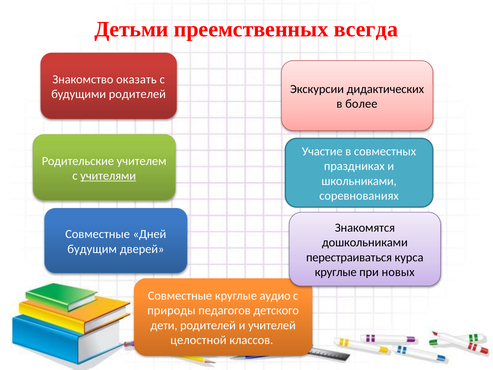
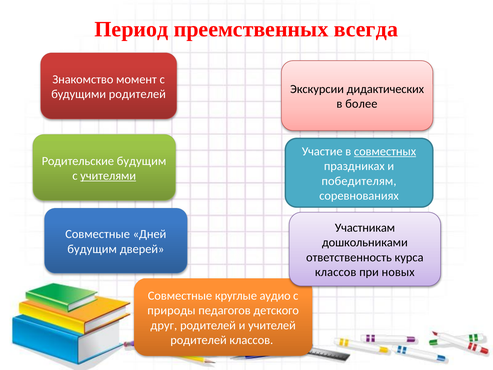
Детьми: Детьми -> Период (131, 29)
оказать: оказать -> момент (136, 79)
совместных underline: none -> present (385, 151)
Родительские учителем: учителем -> будущим (142, 161)
школьниками: школьниками -> победителям (359, 181)
Знакомятся: Знакомятся -> Участникам (365, 228)
перестраиваться: перестраиваться -> ответственность (349, 257)
круглые: круглые -> классов (336, 272)
дети: дети -> друг (164, 325)
целостной: целостной -> родителей (199, 340)
